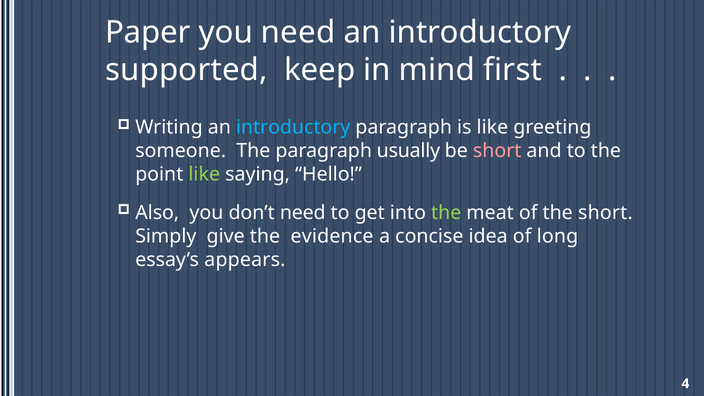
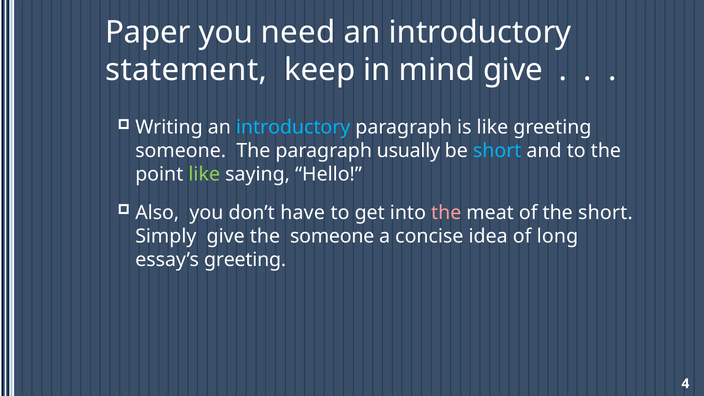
supported: supported -> statement (186, 70)
mind first: first -> give (513, 70)
short colour: pink -> light blue (497, 151)
don’t need: need -> have (303, 213)
the colour: light green -> pink (446, 213)
the evidence: evidence -> someone (332, 236)
essay’s appears: appears -> greeting (245, 260)
